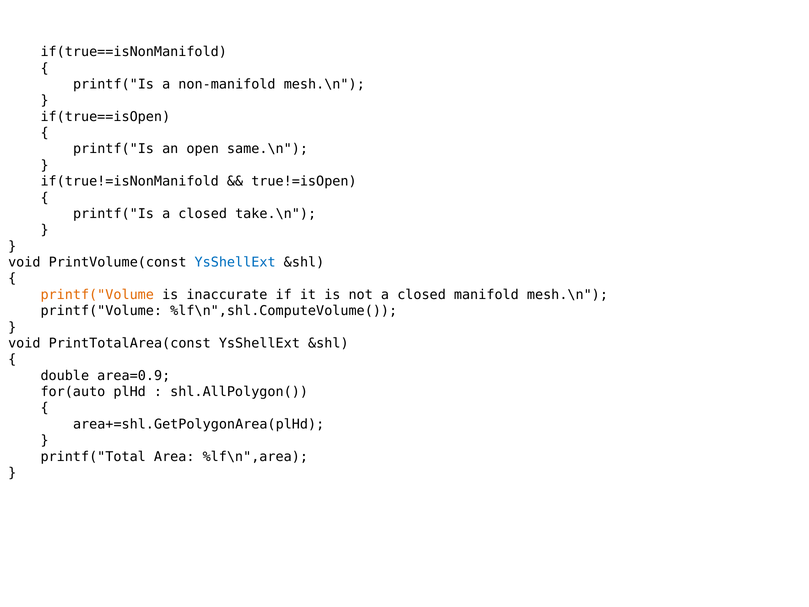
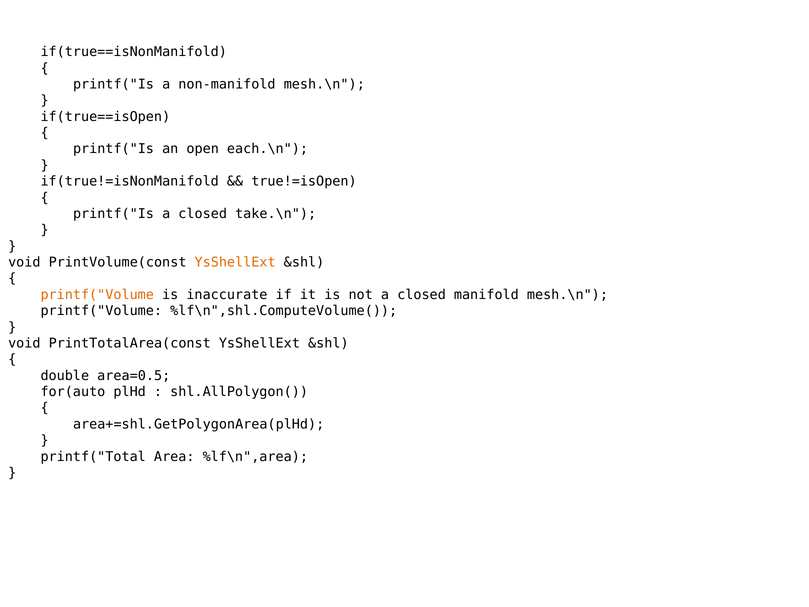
same.\n: same.\n -> each.\n (268, 149)
YsShellExt colour: blue -> orange (235, 262)
area=0.9: area=0.9 -> area=0.5 (134, 375)
